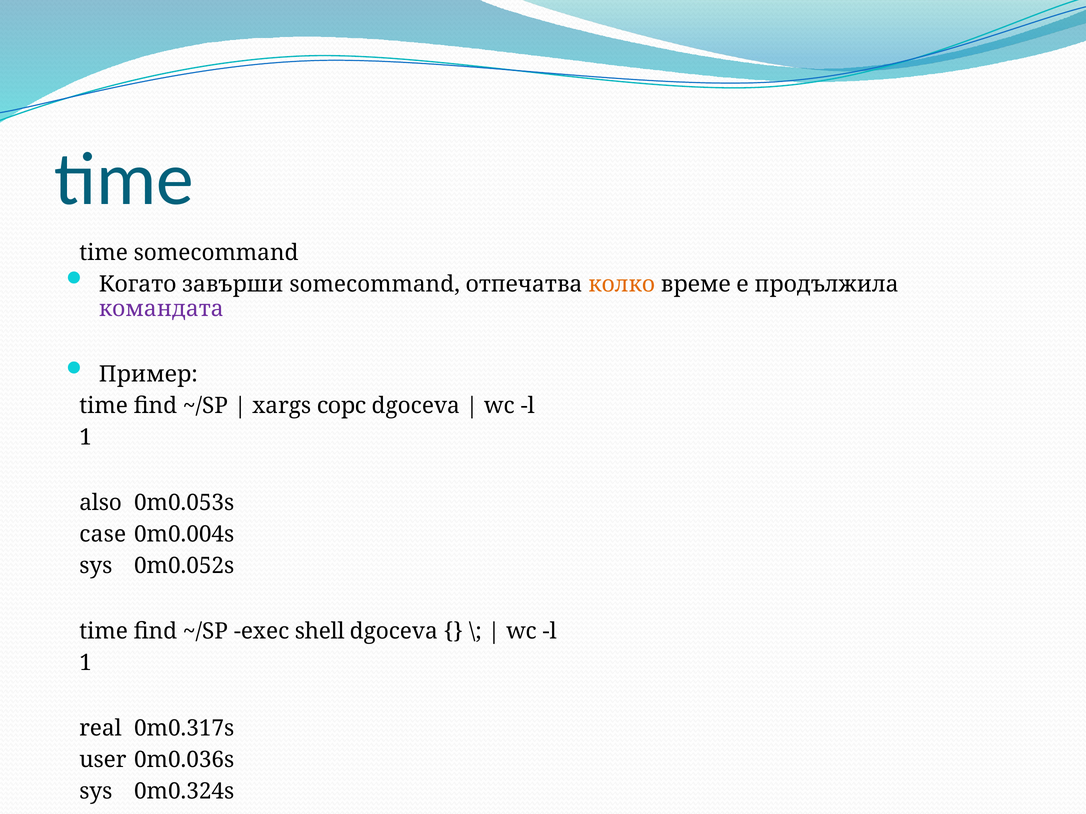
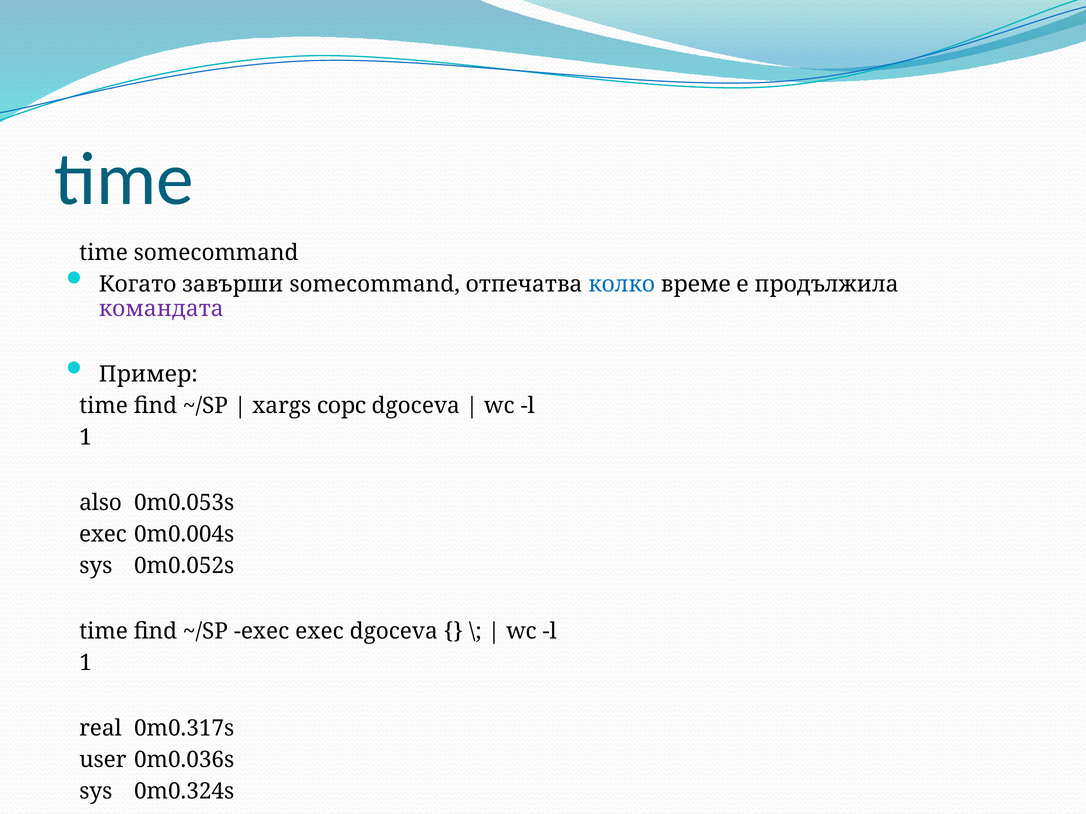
колко colour: orange -> blue (622, 285)
case: case -> exec (103, 535)
exec shell: shell -> exec (319, 632)
